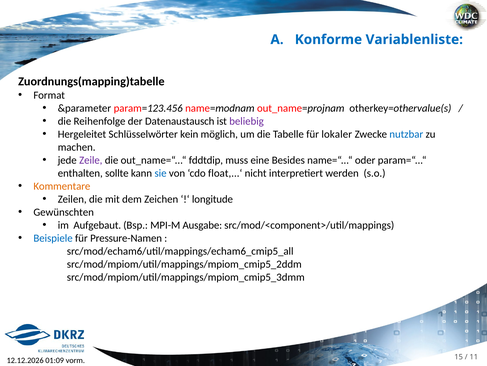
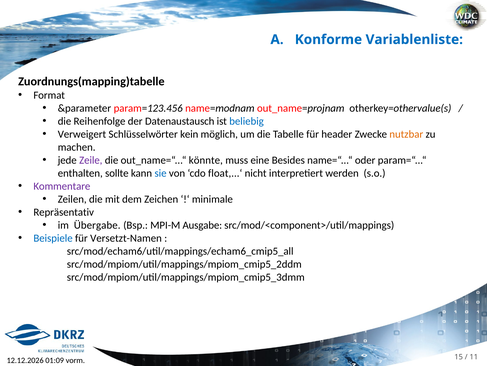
beliebig colour: purple -> blue (247, 121)
Hergeleitet: Hergeleitet -> Verweigert (82, 134)
lokaler: lokaler -> header (337, 134)
nutzbar colour: blue -> orange (406, 134)
fddtdip: fddtdip -> könnte (206, 160)
Kommentare colour: orange -> purple (62, 186)
longitude: longitude -> minimale (212, 199)
Gewünschten: Gewünschten -> Repräsentativ (64, 212)
Aufgebaut: Aufgebaut -> Übergabe (97, 225)
Pressure-Namen: Pressure-Namen -> Versetzt-Namen (126, 238)
